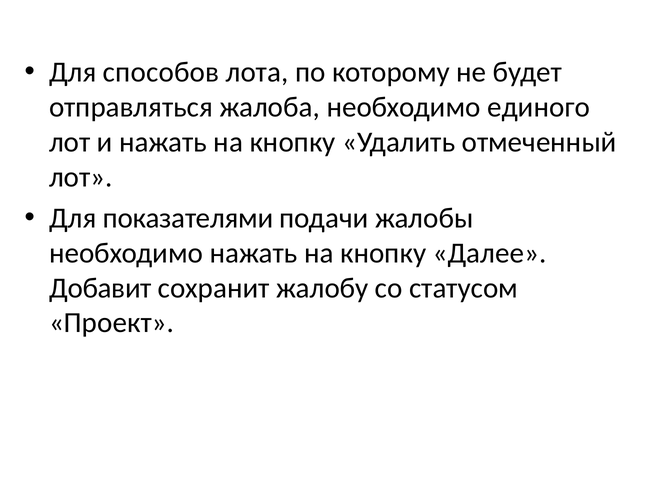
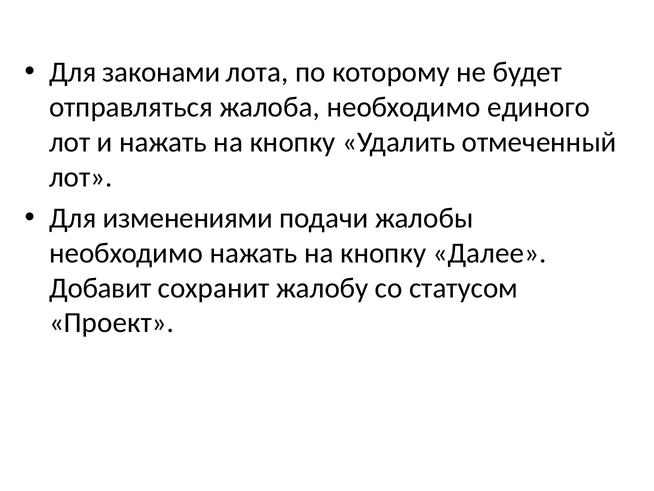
способов: способов -> законами (161, 72)
показателями: показателями -> изменениями (188, 218)
